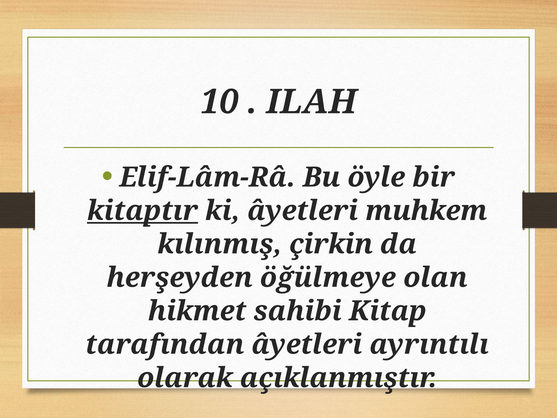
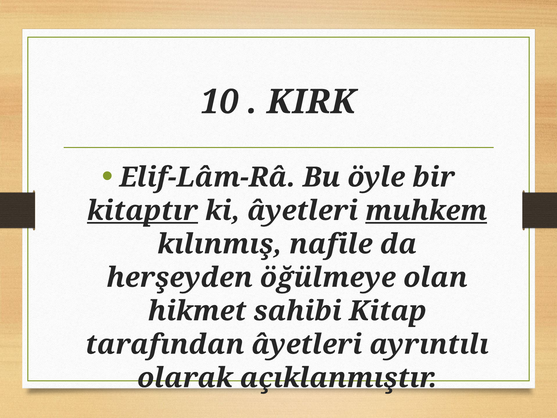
ILAH: ILAH -> KIRK (311, 102)
muhkem underline: none -> present (426, 211)
çirkin: çirkin -> nafile (331, 244)
